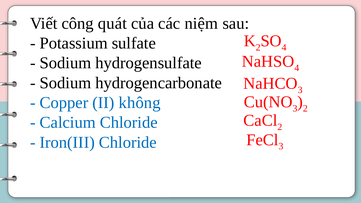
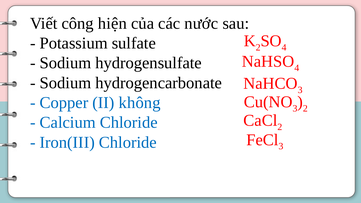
quát: quát -> hiện (112, 23)
niệm: niệm -> nước (201, 23)
